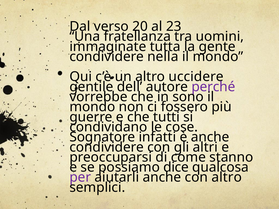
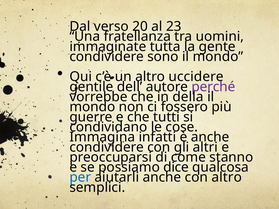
nella: nella -> sono (163, 57)
sono: sono -> della (188, 97)
Sognatore: Sognatore -> Immagina (102, 137)
per colour: purple -> blue (80, 178)
